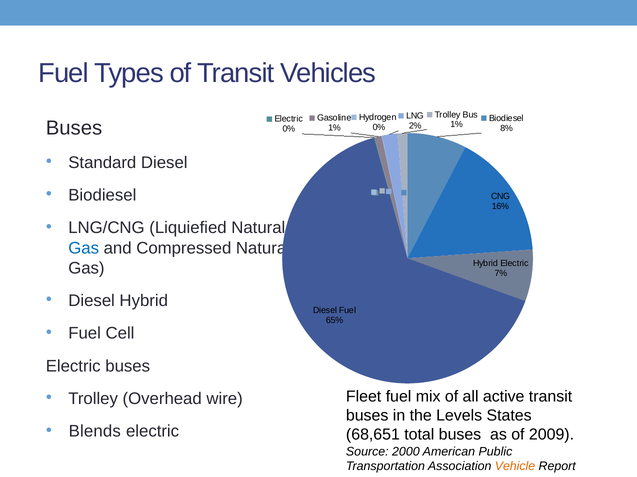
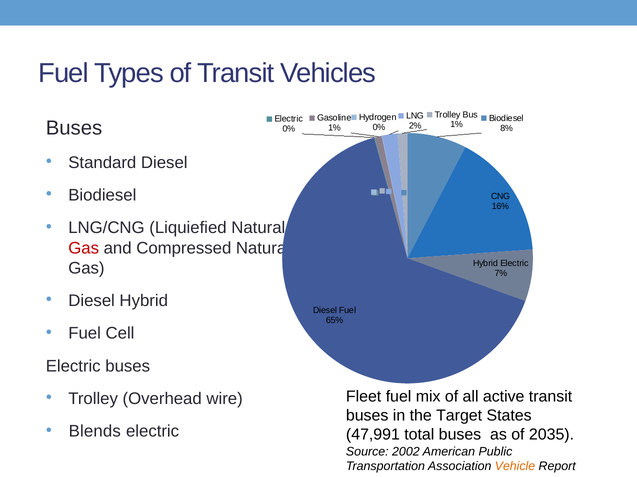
Gas colour: blue -> red (84, 248)
Levels: Levels -> Target (459, 416)
68,651: 68,651 -> 47,991 (373, 435)
2009: 2009 -> 2035 (552, 435)
2000: 2000 -> 2002 (406, 452)
